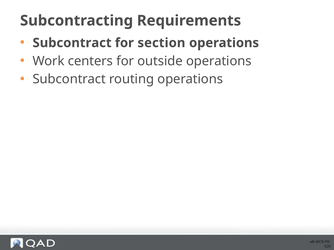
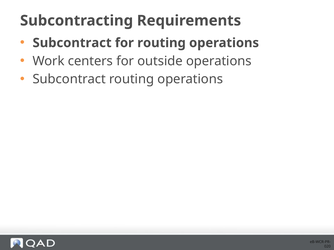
for section: section -> routing (161, 43)
